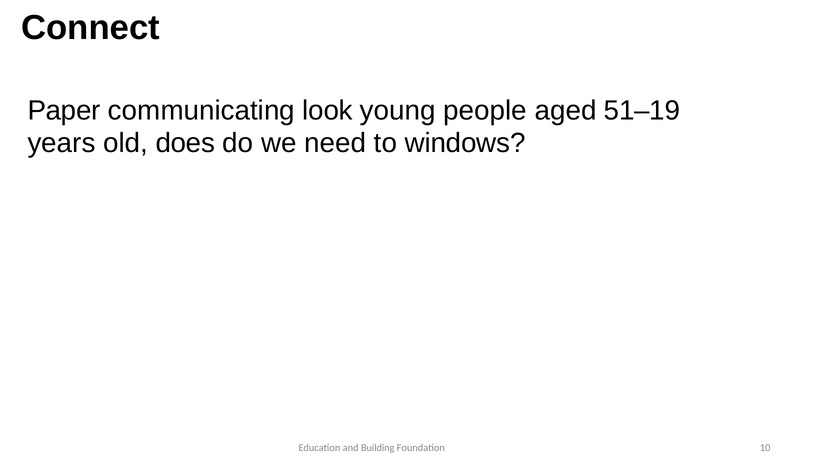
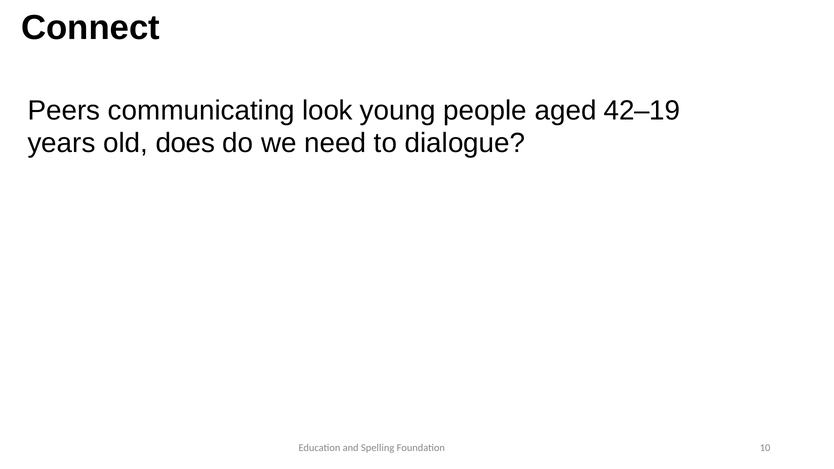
Paper: Paper -> Peers (64, 111)
51–19: 51–19 -> 42–19 (642, 111)
windows: windows -> dialogue (465, 143)
Building: Building -> Spelling (378, 448)
